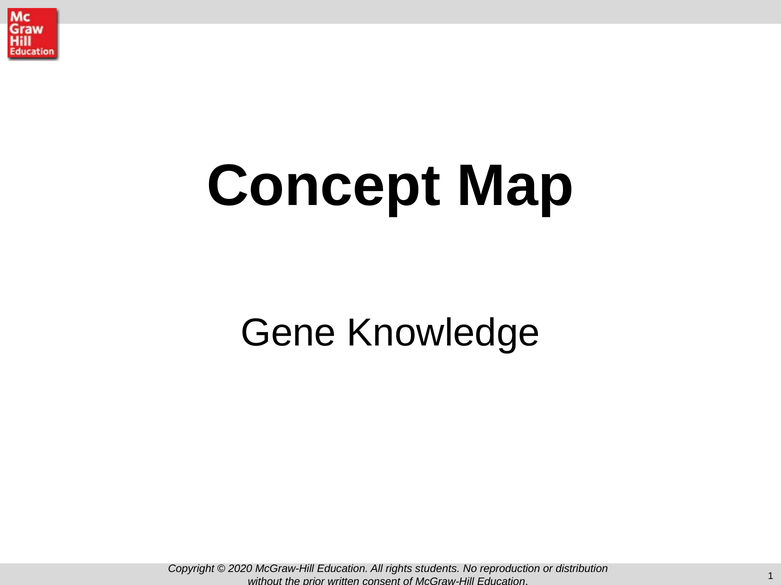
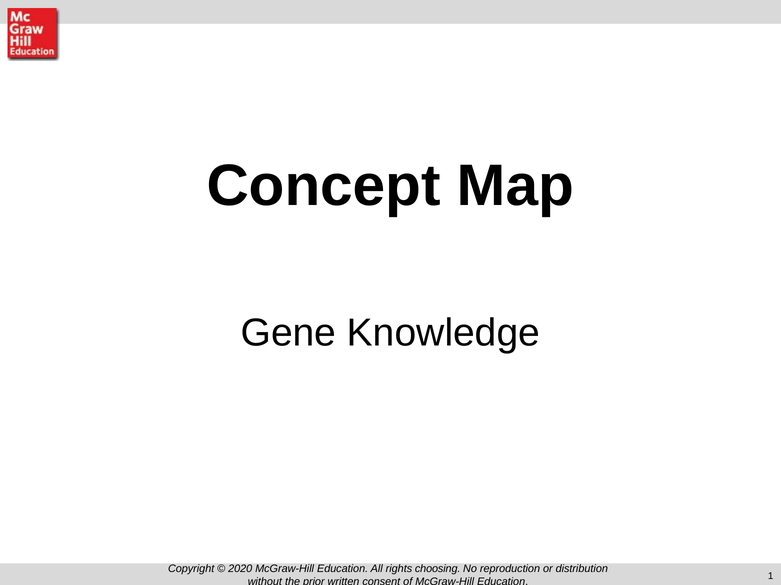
students: students -> choosing (438, 569)
